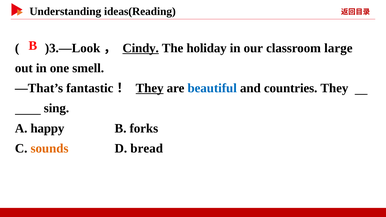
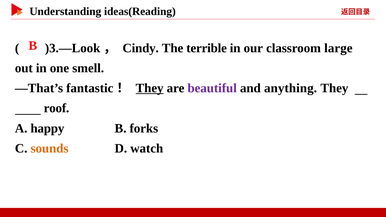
Cindy underline: present -> none (141, 48)
holiday: holiday -> terrible (207, 48)
beautiful colour: blue -> purple (212, 88)
countries: countries -> anything (291, 88)
sing: sing -> roof (56, 108)
bread: bread -> watch (147, 148)
